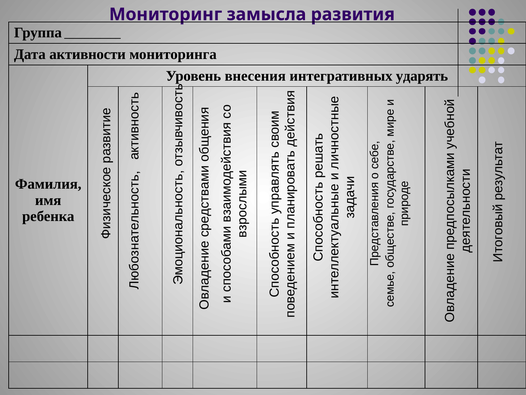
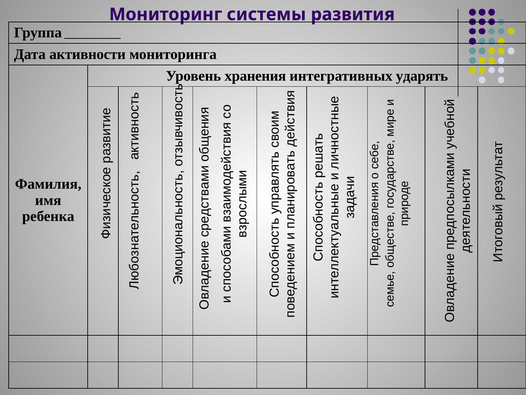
замысла: замысла -> системы (266, 14)
внесения: внесения -> хранения (255, 76)
